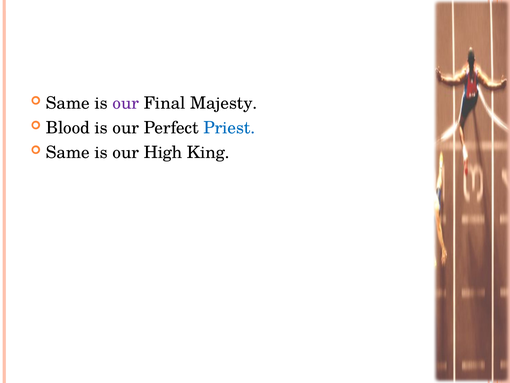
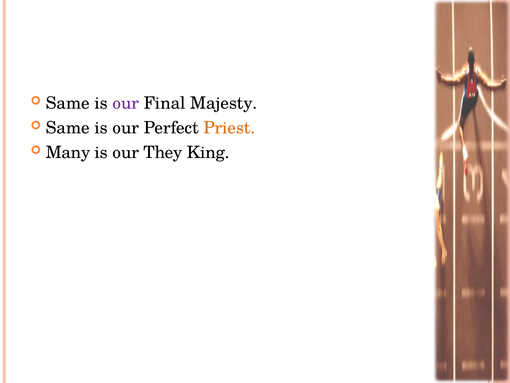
Blood: Blood -> Same (68, 128)
Priest colour: blue -> orange (229, 128)
Same: Same -> Many (68, 152)
High: High -> They (163, 152)
